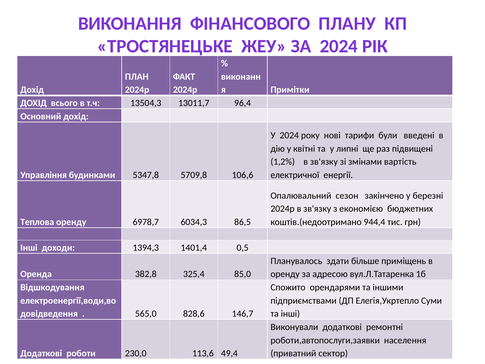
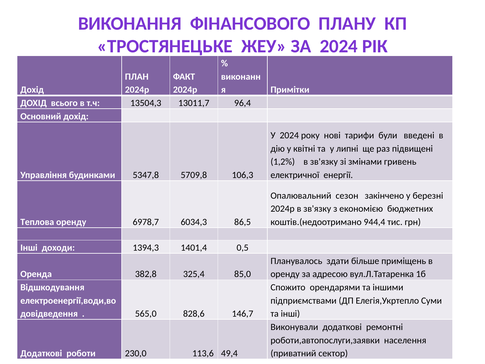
вартість: вартість -> гривень (400, 162)
106,6: 106,6 -> 106,3 (243, 175)
